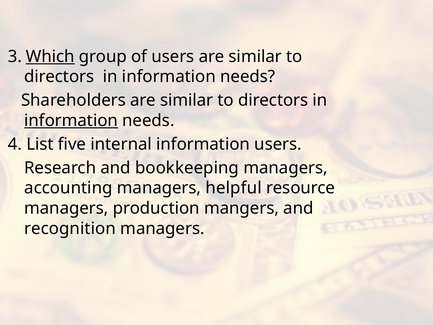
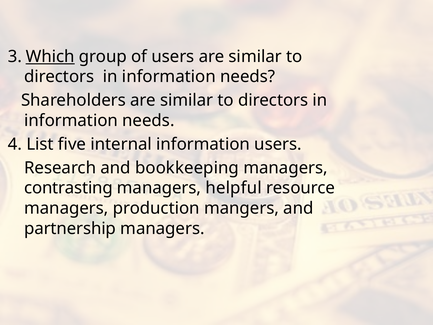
information underline: present -> none (71, 121)
accounting: accounting -> contrasting (68, 188)
recognition: recognition -> partnership (70, 228)
